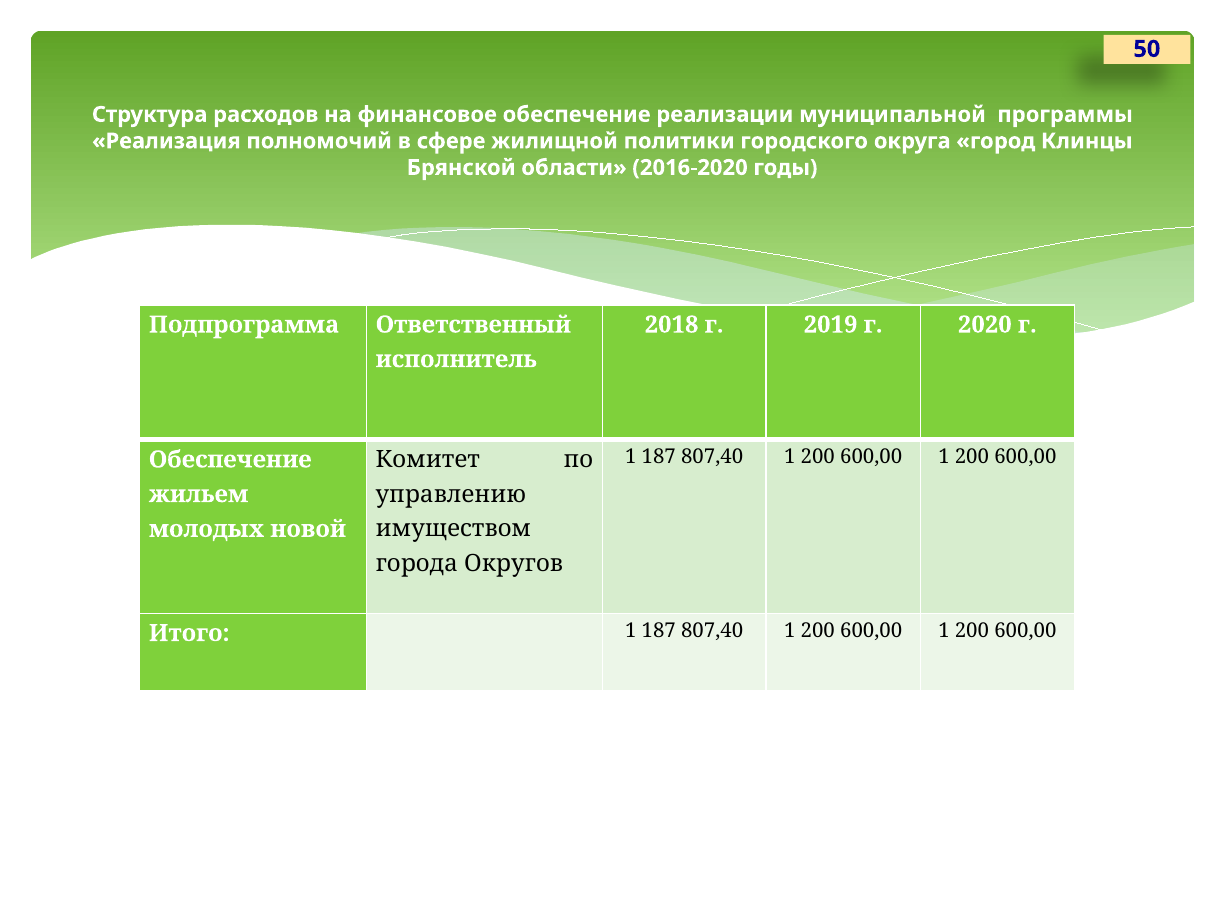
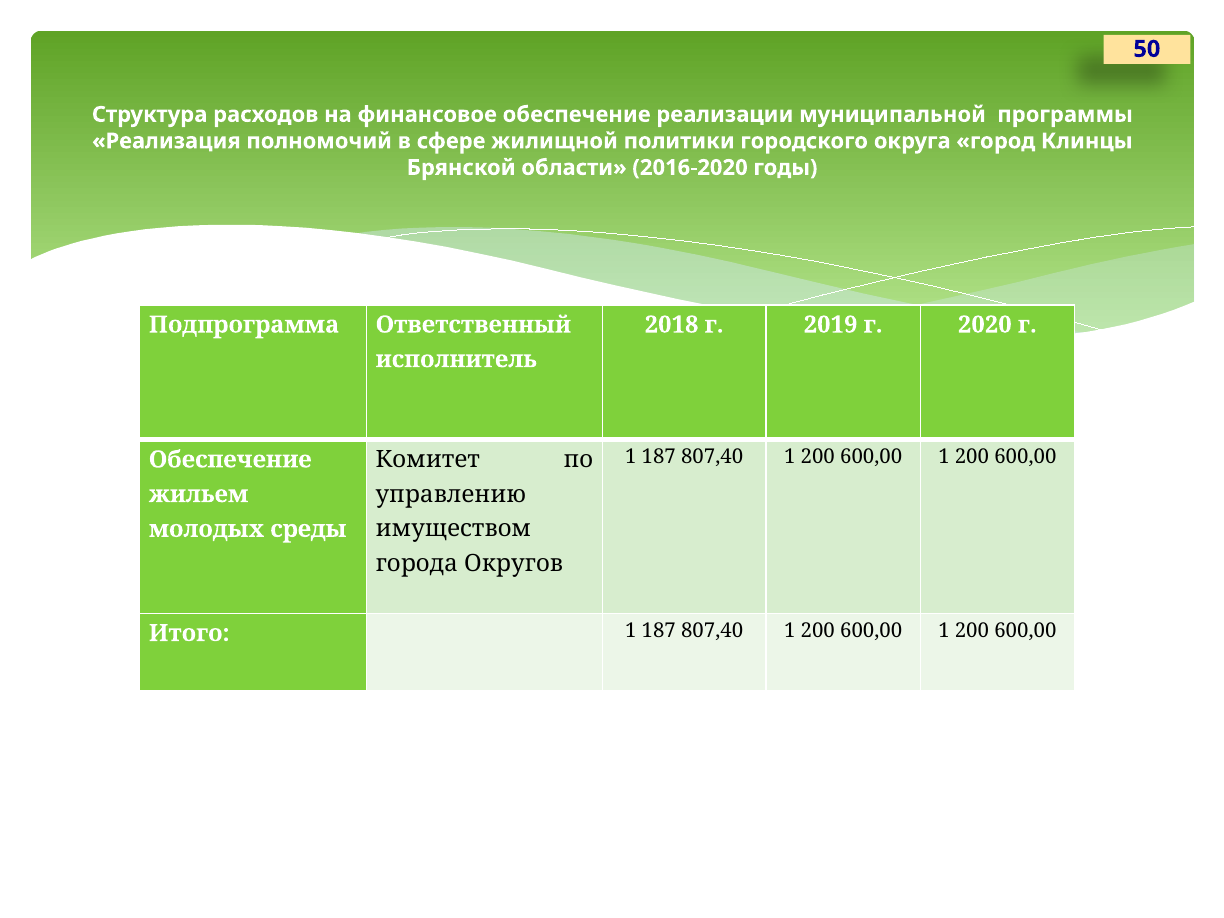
новой: новой -> среды (308, 529)
